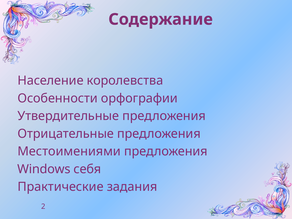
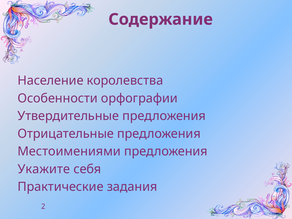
Windows: Windows -> Укажите (44, 169)
